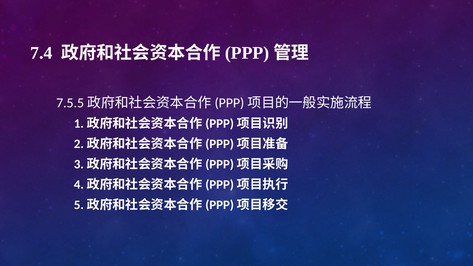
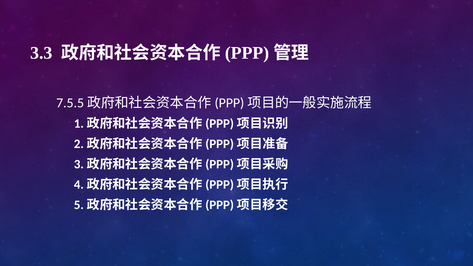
7.4: 7.4 -> 3.3 (41, 53)
